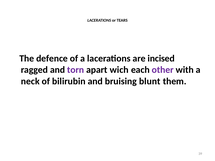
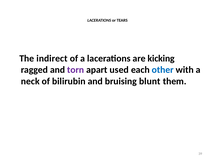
defence: defence -> indirect (52, 58)
incised: incised -> kicking (161, 58)
wich: wich -> used (119, 70)
other colour: purple -> blue (163, 70)
